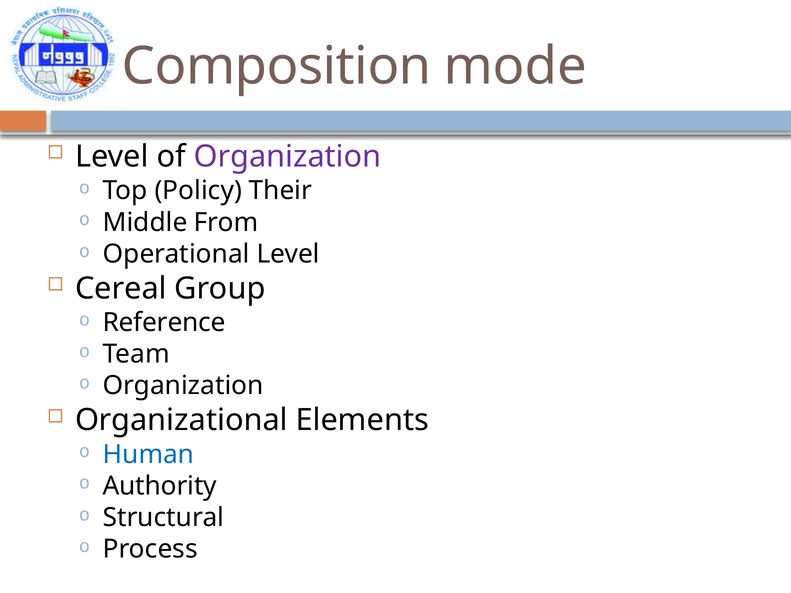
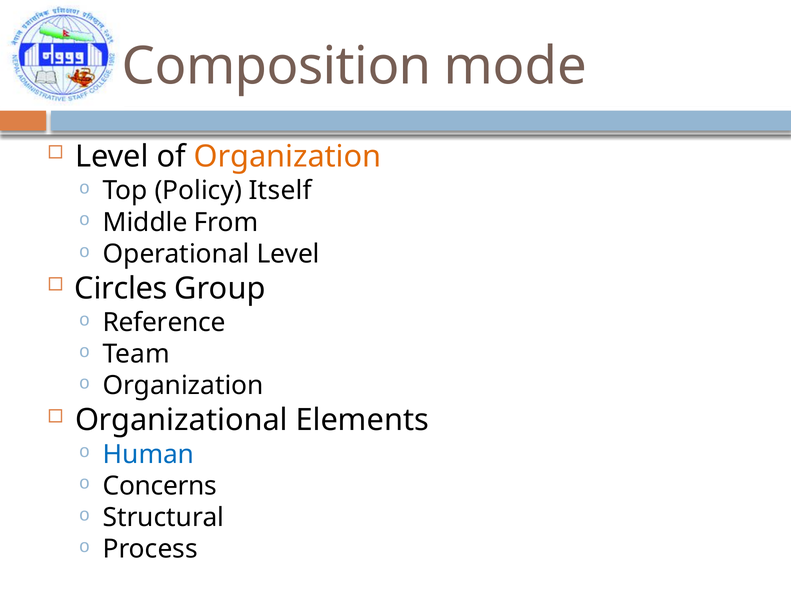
Organization colour: purple -> orange (288, 157)
Their: Their -> Itself (280, 191)
Cereal: Cereal -> Circles (121, 289)
Authority: Authority -> Concerns (160, 486)
